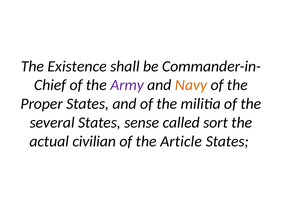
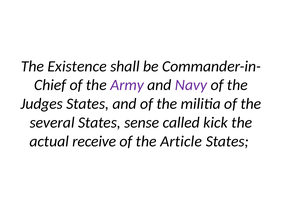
Navy colour: orange -> purple (191, 85)
Proper: Proper -> Judges (42, 104)
sort: sort -> kick (216, 123)
civilian: civilian -> receive (94, 142)
